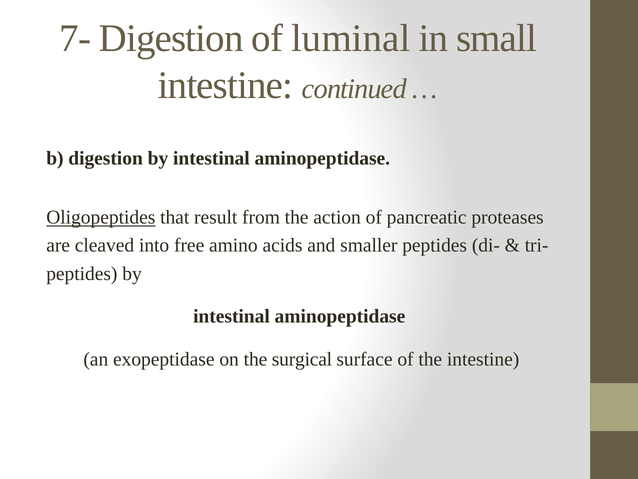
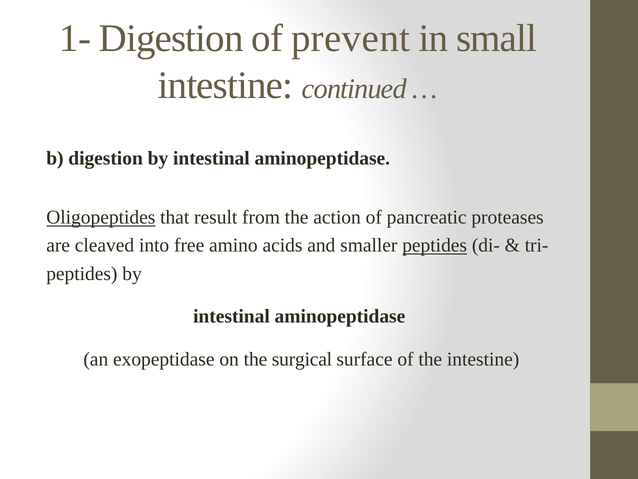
7-: 7- -> 1- (75, 38)
luminal: luminal -> prevent (351, 38)
peptides underline: none -> present (435, 245)
